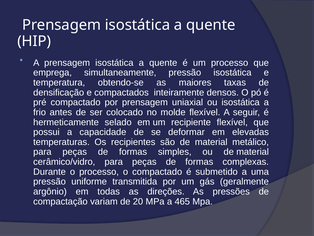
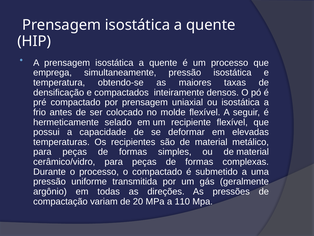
465: 465 -> 110 (182, 201)
